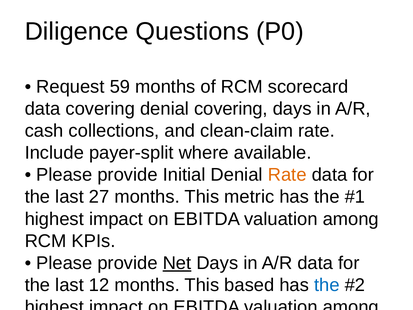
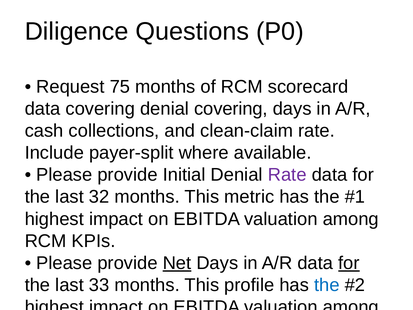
59: 59 -> 75 (120, 87)
Rate colour: orange -> purple (287, 175)
27: 27 -> 32 (99, 197)
for underline: none -> present (349, 263)
12: 12 -> 33 (99, 285)
based: based -> profile (249, 285)
